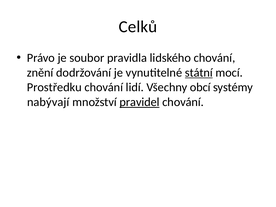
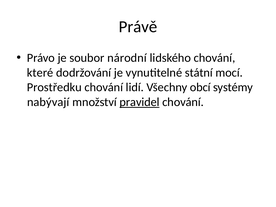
Celků: Celků -> Právě (138, 27)
pravidla: pravidla -> národní (127, 58)
znění: znění -> které (40, 73)
státní underline: present -> none (199, 73)
